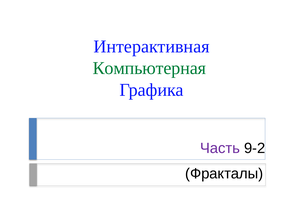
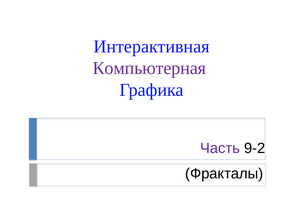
Компьютерная colour: green -> purple (149, 68)
